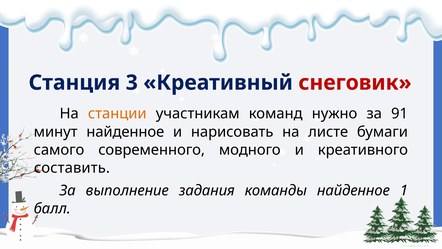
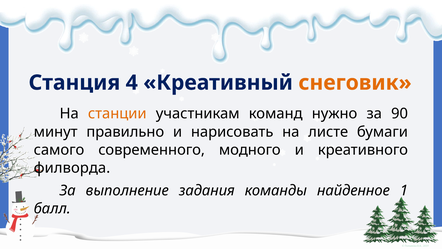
3: 3 -> 4 (132, 83)
снеговик colour: red -> orange (355, 83)
91: 91 -> 90 (400, 114)
минут найденное: найденное -> правильно (125, 132)
составить: составить -> филворда (72, 168)
